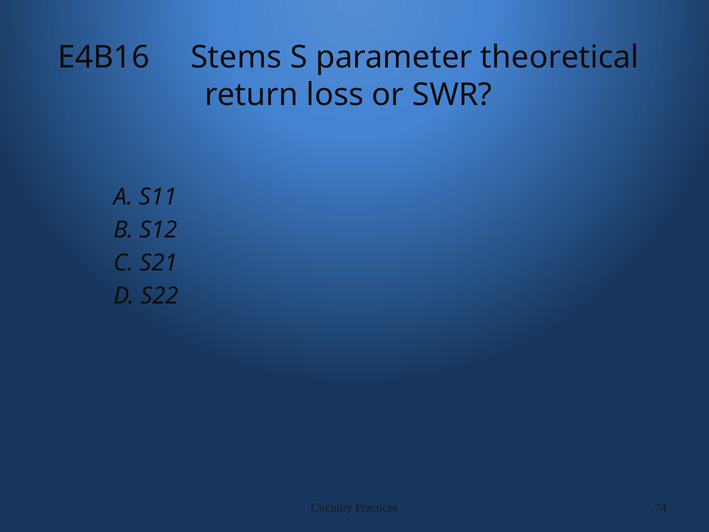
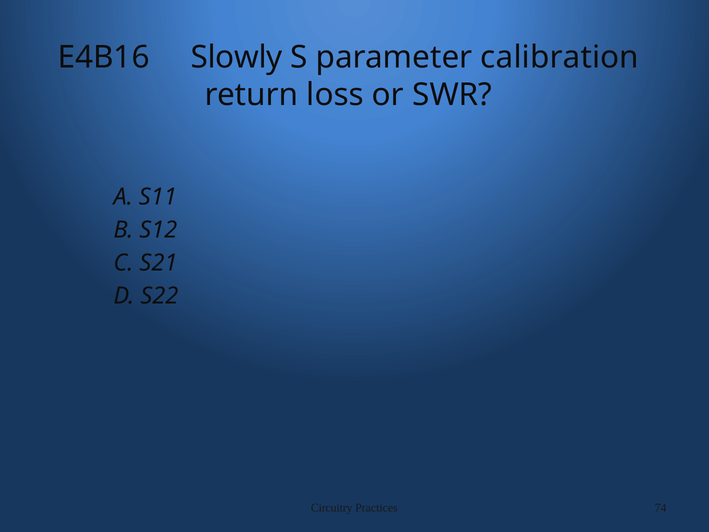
Stems: Stems -> Slowly (236, 57)
theoretical: theoretical -> calibration (560, 57)
